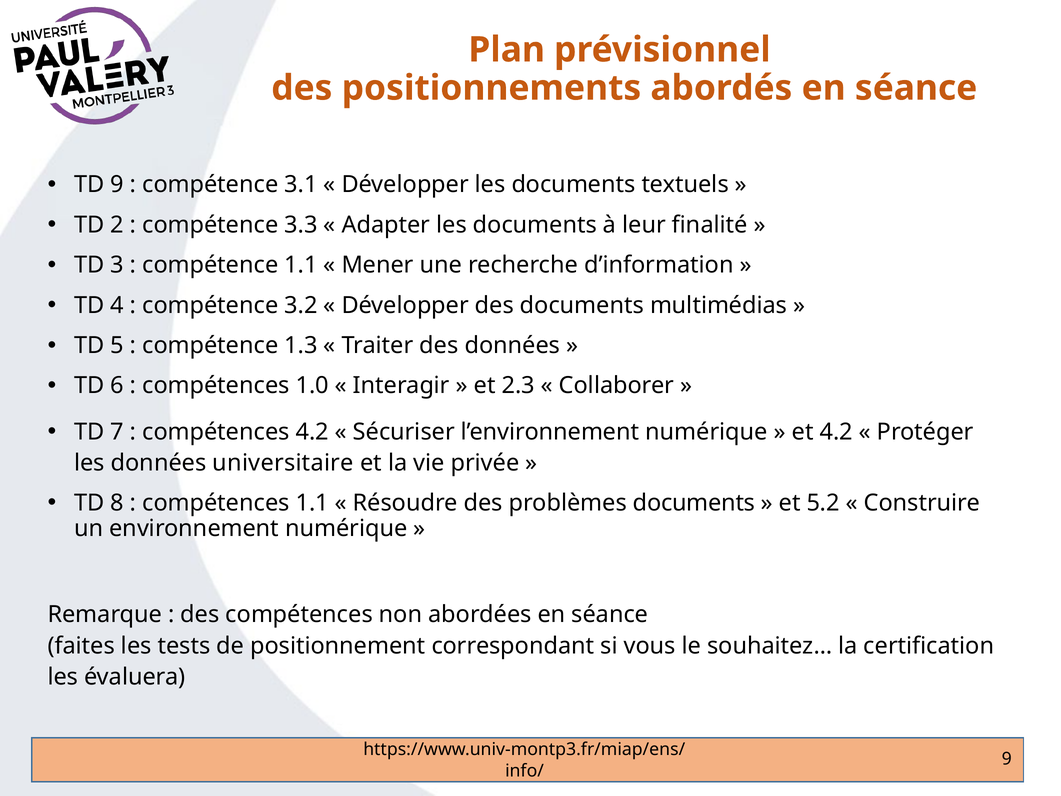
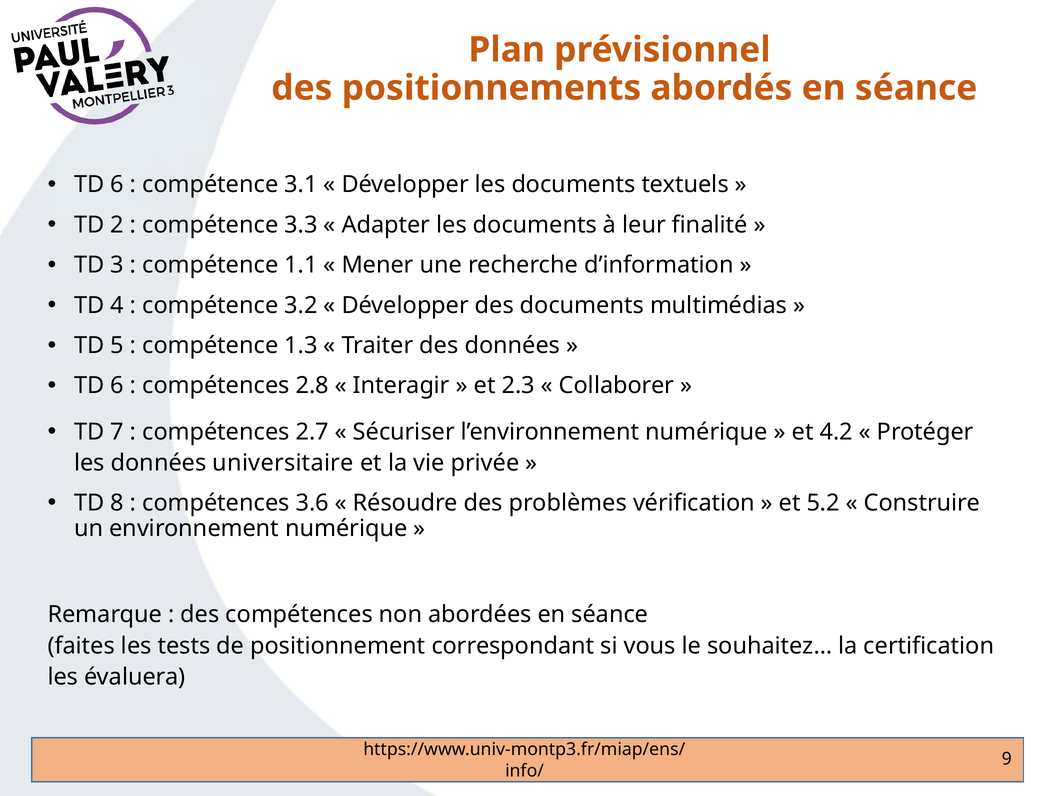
9: 9 -> 6 (117, 185)
1.0: 1.0 -> 2.8 (312, 386)
compétences 4.2: 4.2 -> 2.7 (312, 432)
compétences 1.1: 1.1 -> 3.6 (312, 503)
problèmes documents: documents -> vérification (694, 503)
